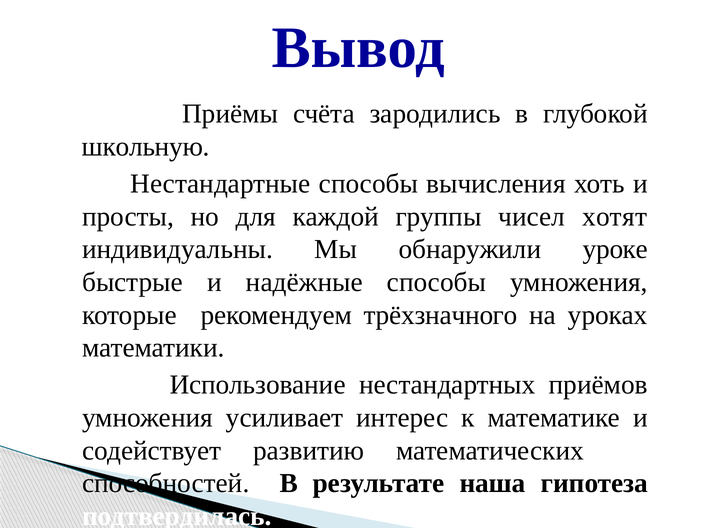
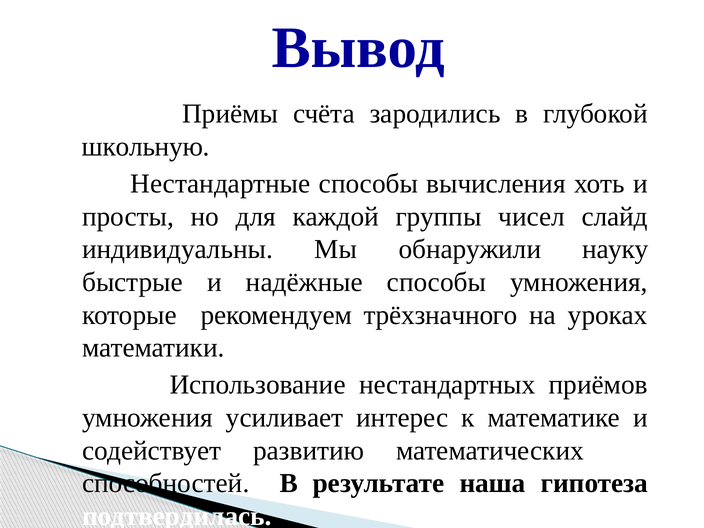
хотят: хотят -> слайд (615, 216)
уроке: уроке -> науку (615, 249)
